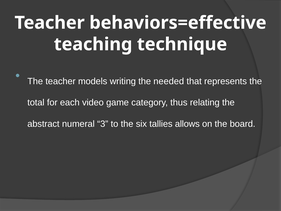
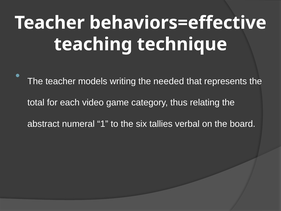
3: 3 -> 1 (103, 124)
allows: allows -> verbal (187, 124)
